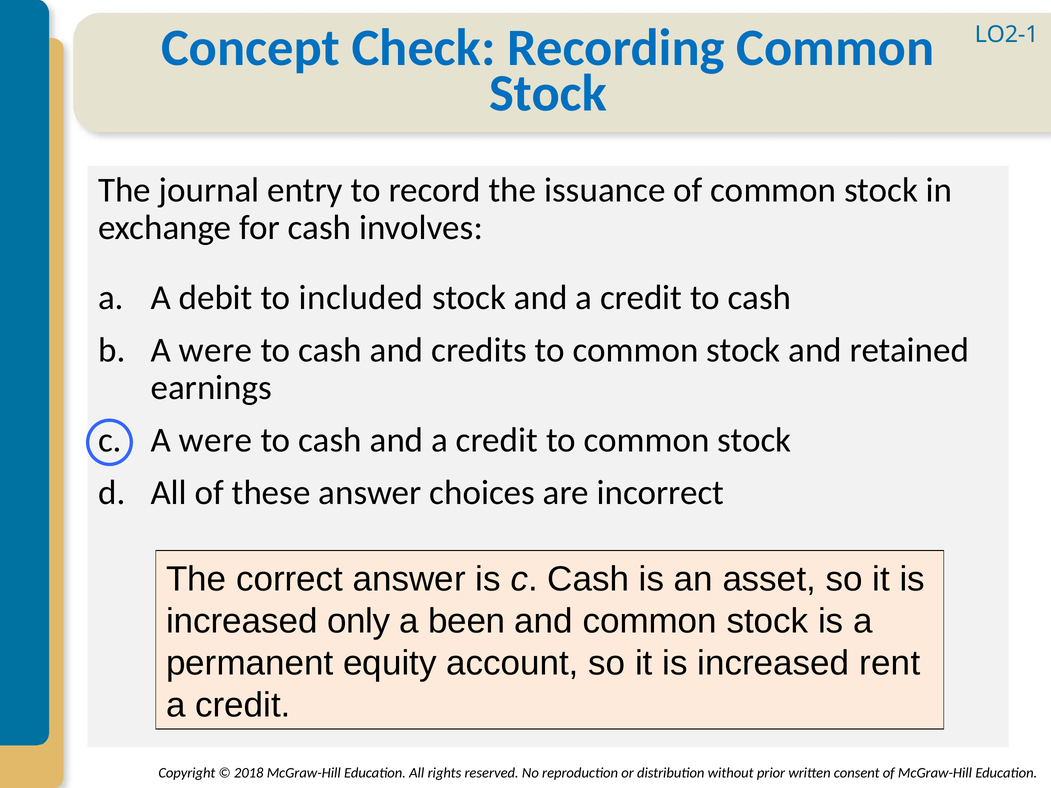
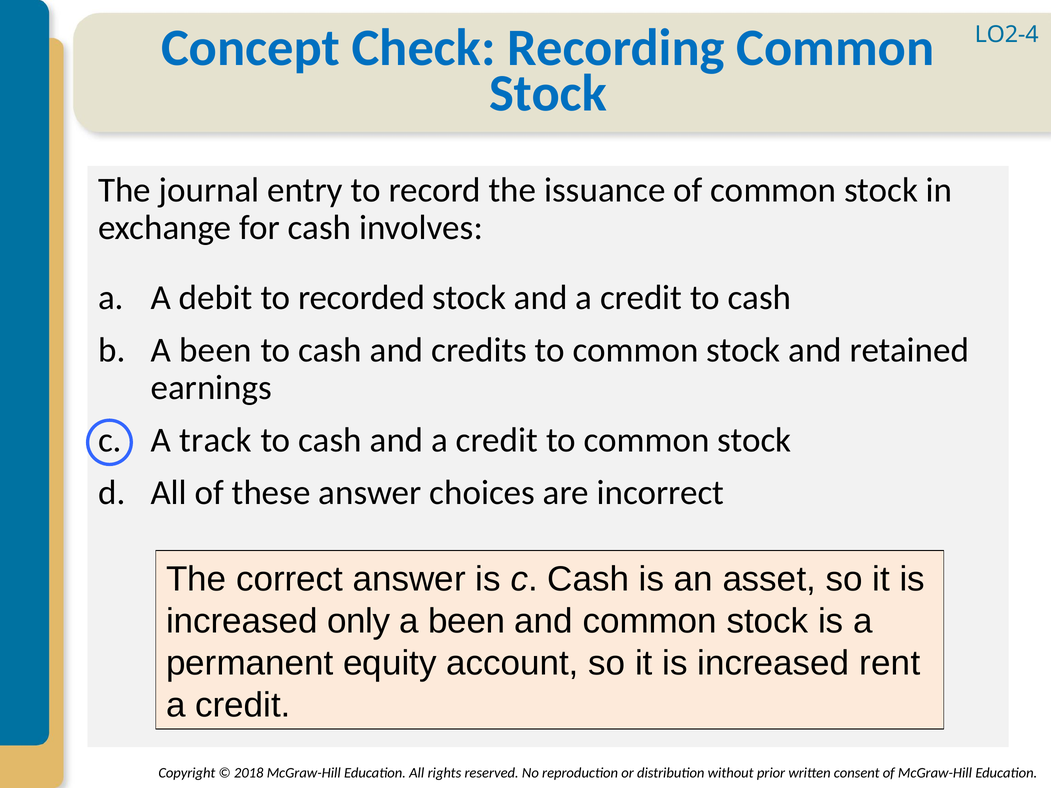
LO2-1: LO2-1 -> LO2-4 (1007, 34)
included: included -> recorded (361, 298)
were: were -> been (215, 350)
c A were: were -> track (215, 440)
